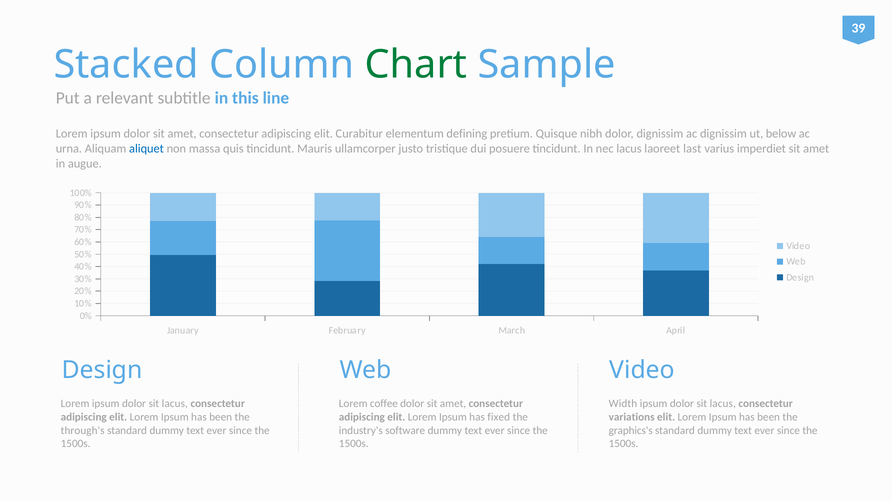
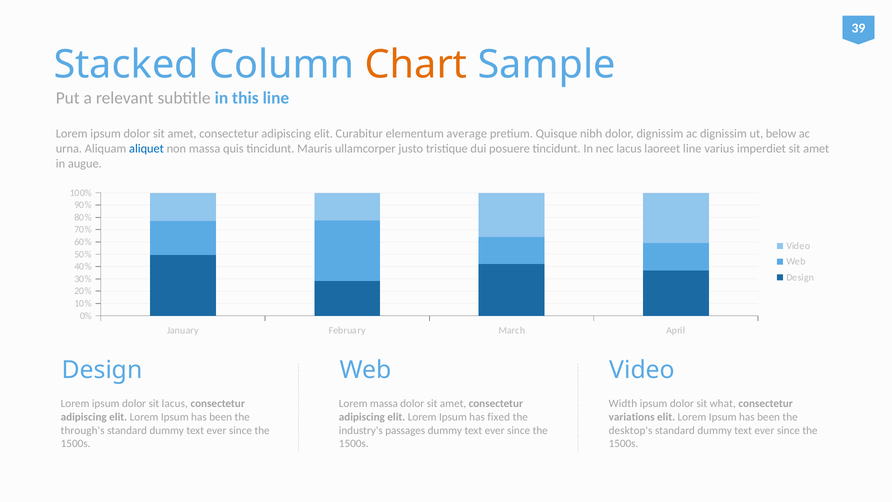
Chart colour: green -> orange (416, 65)
defining: defining -> average (467, 134)
laoreet last: last -> line (692, 149)
Lorem coffee: coffee -> massa (384, 403)
lacus: lacus -> what (723, 403)
software: software -> passages (405, 430)
graphics's: graphics's -> desktop's (631, 430)
